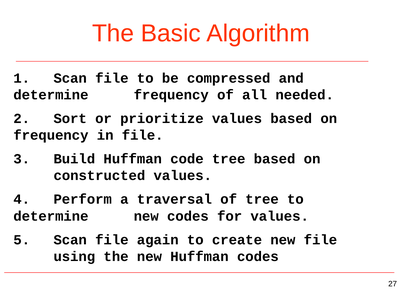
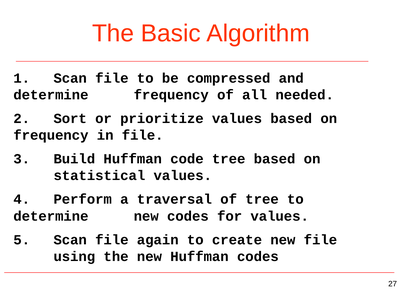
constructed: constructed -> statistical (99, 176)
